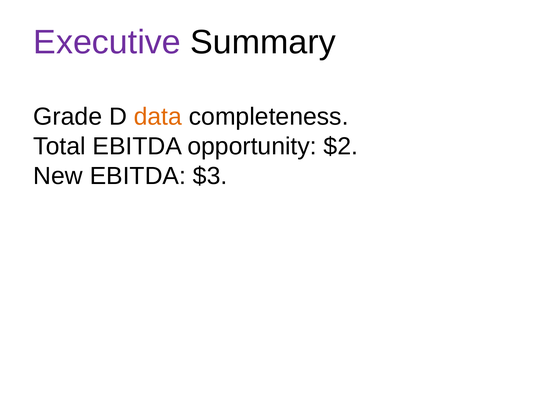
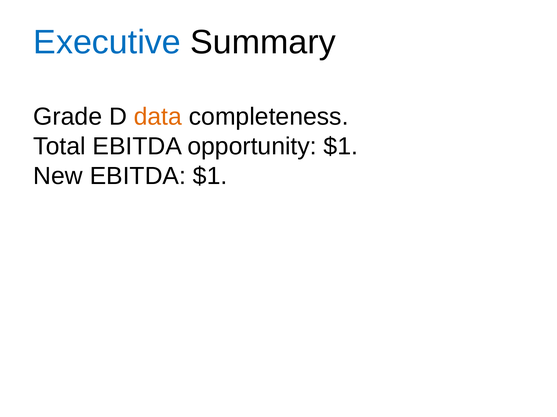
Executive colour: purple -> blue (107, 42)
opportunity $2: $2 -> $1 (341, 147)
EBITDA $3: $3 -> $1 (210, 176)
